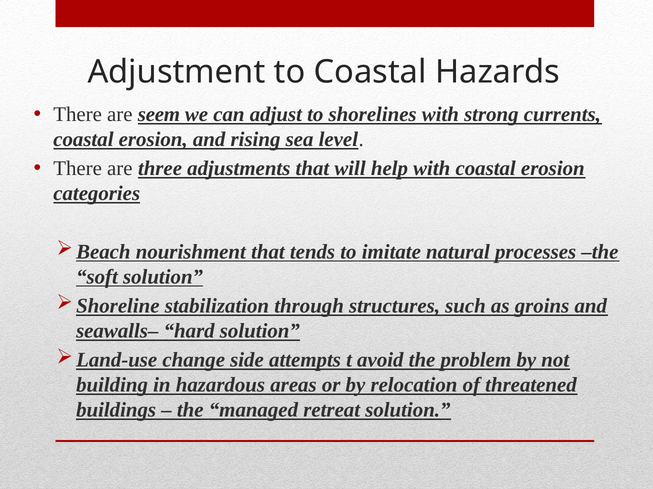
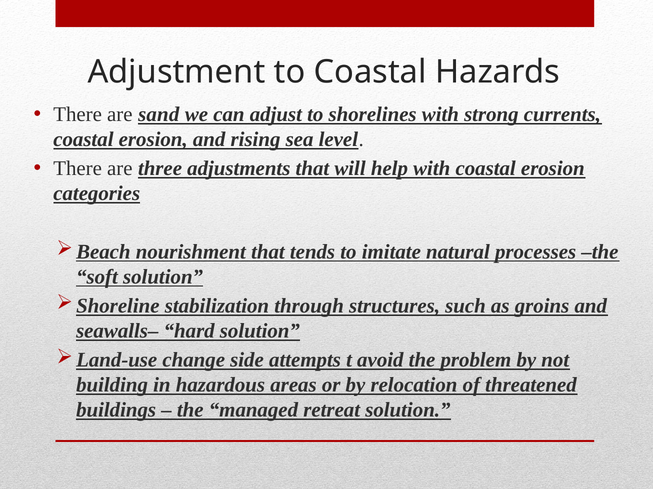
seem: seem -> sand (159, 115)
